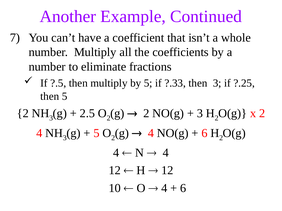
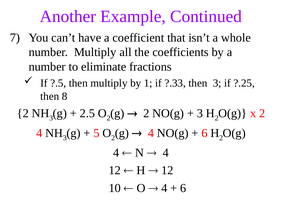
by 5: 5 -> 1 (148, 83)
then 5: 5 -> 8 (65, 97)
